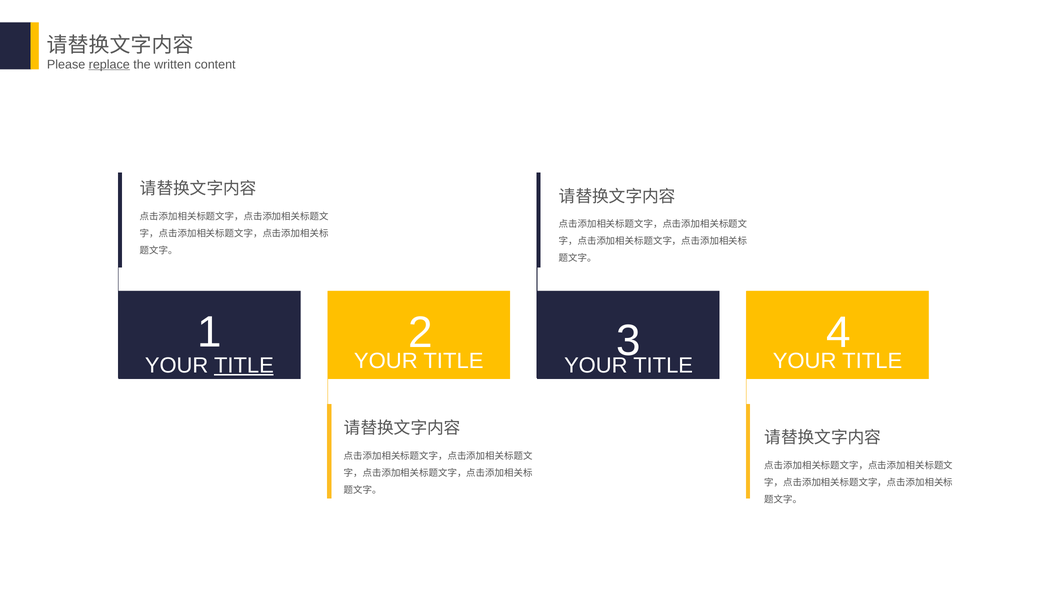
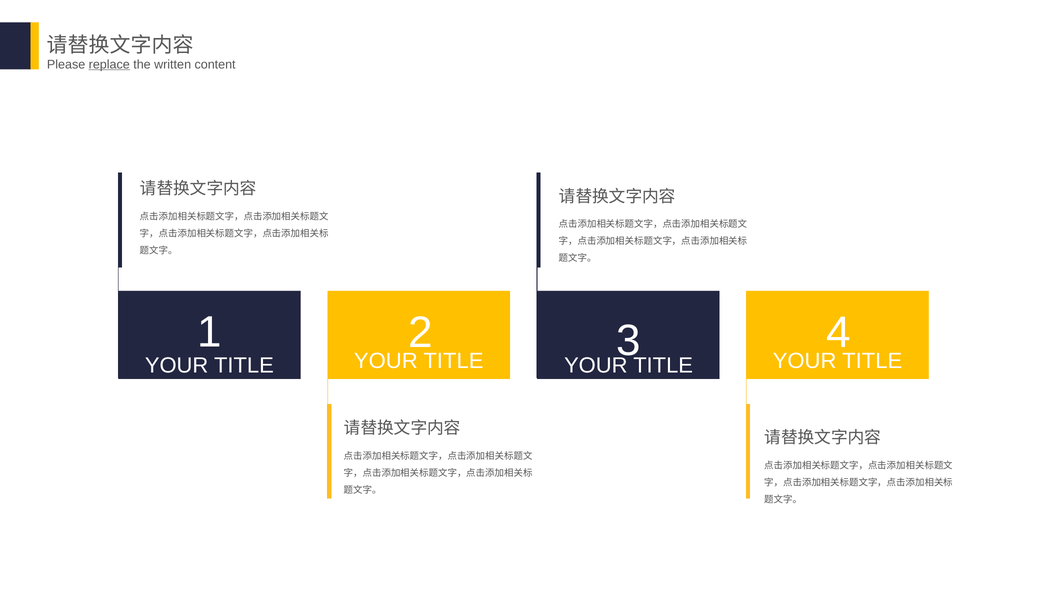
TITLE underline: present -> none (244, 366)
